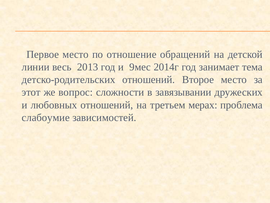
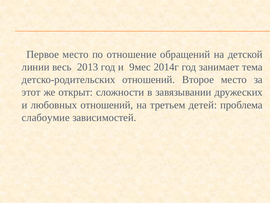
вопрос: вопрос -> открыт (76, 92)
мерах: мерах -> детей (203, 105)
